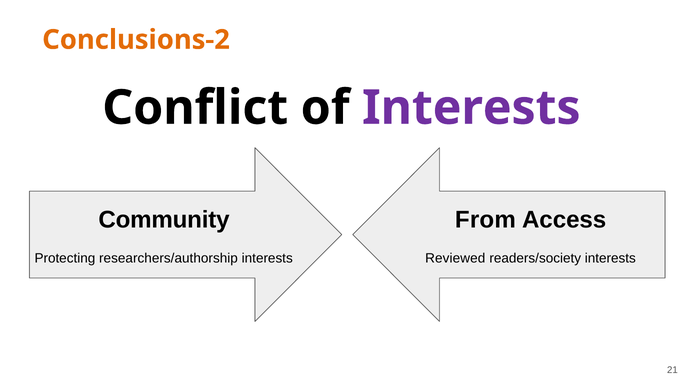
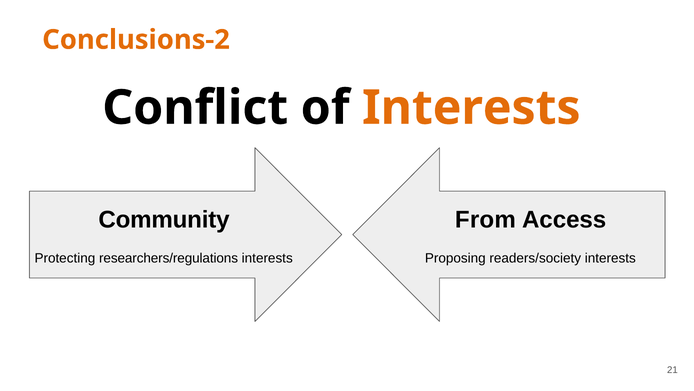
Interests colour: purple -> orange (471, 108)
researchers/authorship: researchers/authorship -> researchers/regulations (169, 258)
Reviewed: Reviewed -> Proposing (455, 258)
